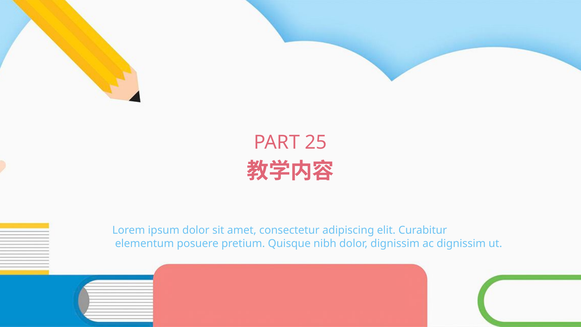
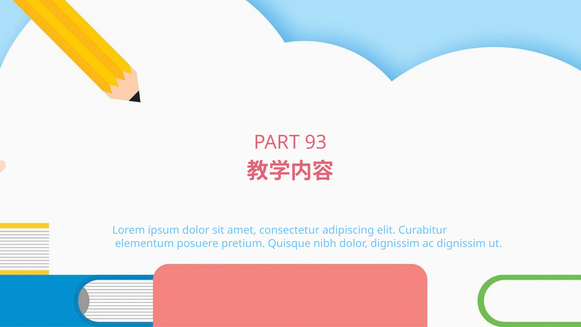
25: 25 -> 93 (316, 142)
